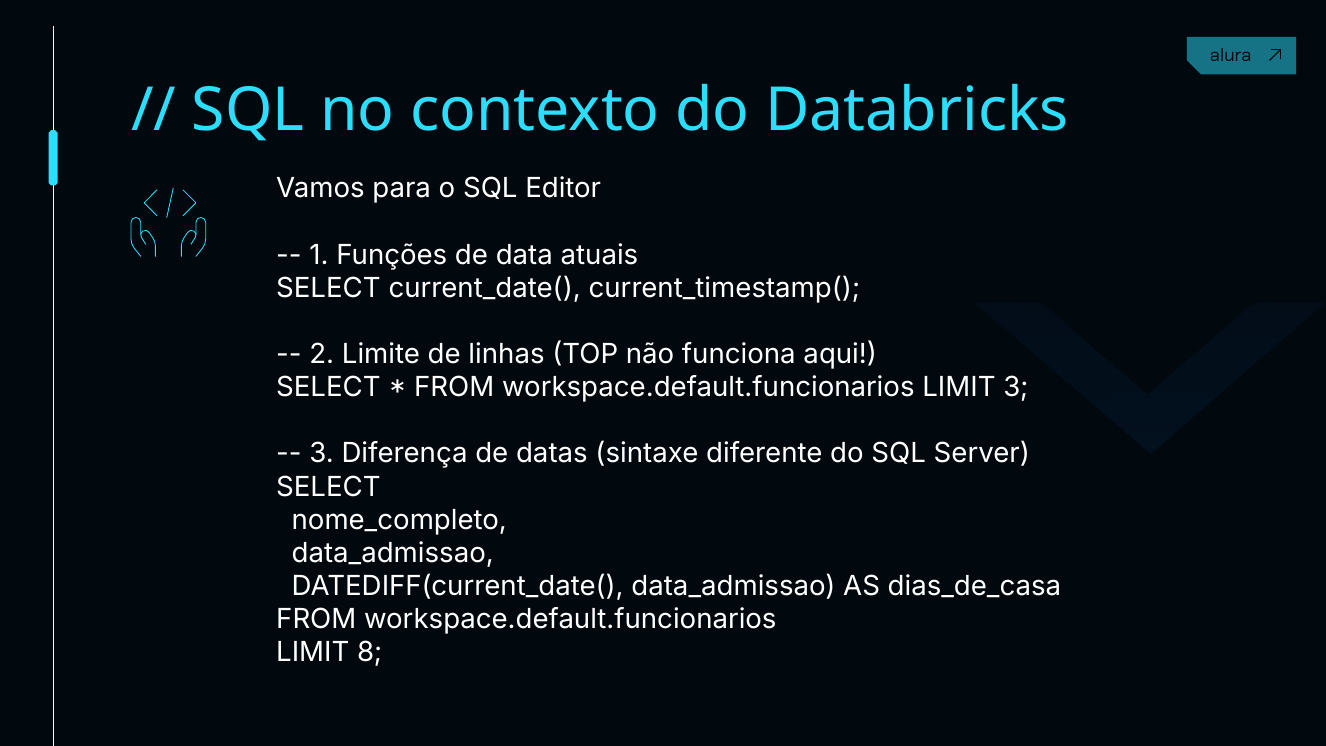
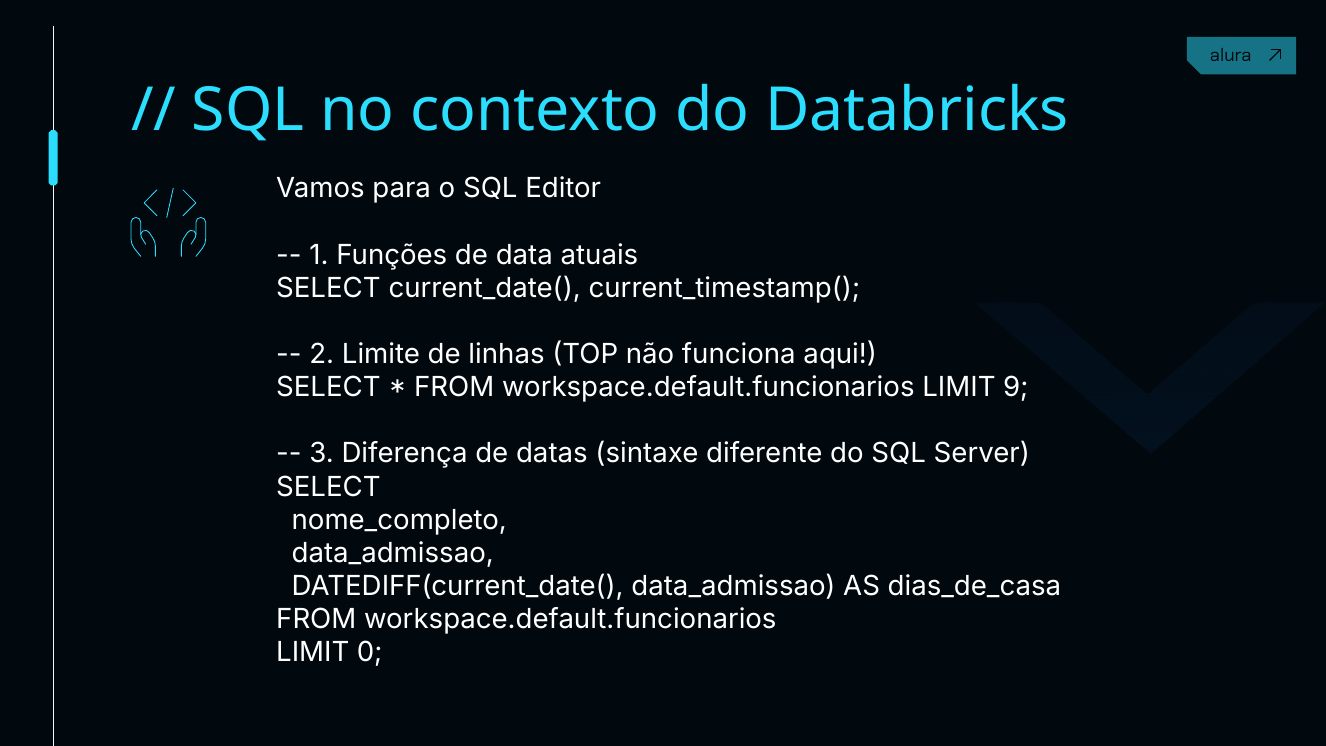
LIMIT 3: 3 -> 9 (1016, 387)
8: 8 -> 0 (370, 653)
